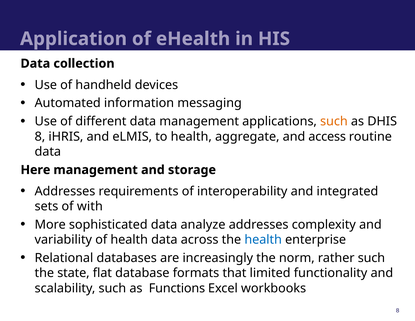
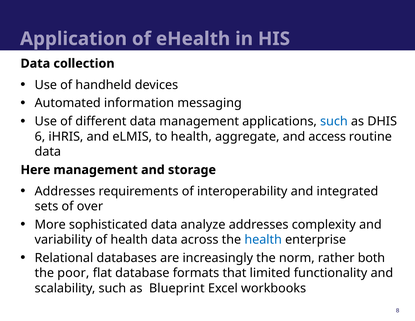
such colour: orange -> blue (334, 121)
8: 8 -> 6 (40, 136)
with: with -> over (90, 206)
rather such: such -> both (371, 258)
state: state -> poor (73, 273)
Functions: Functions -> Blueprint (177, 288)
